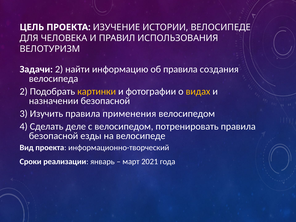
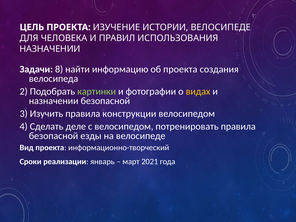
ВЕЛОТУРИЗМ: ВЕЛОТУРИЗМ -> НАЗНАЧЕНИИ (50, 49)
Задачи 2: 2 -> 8 (59, 69)
об правила: правила -> проекта (180, 69)
картинки colour: yellow -> light green (97, 91)
применения: применения -> конструкции (129, 114)
